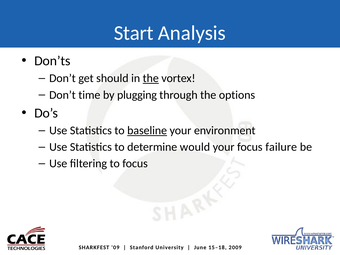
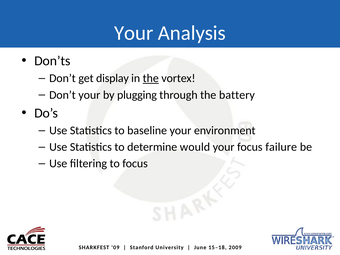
Start: Start -> Your (134, 33)
should: should -> display (112, 78)
Don’t time: time -> your (89, 95)
options: options -> battery (237, 95)
baseline underline: present -> none (147, 131)
